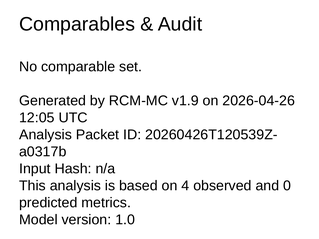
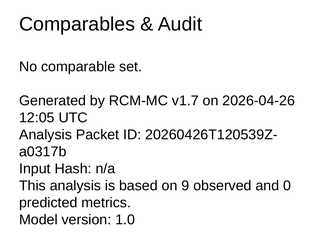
v1.9: v1.9 -> v1.7 (185, 101)
4: 4 -> 9 (185, 186)
